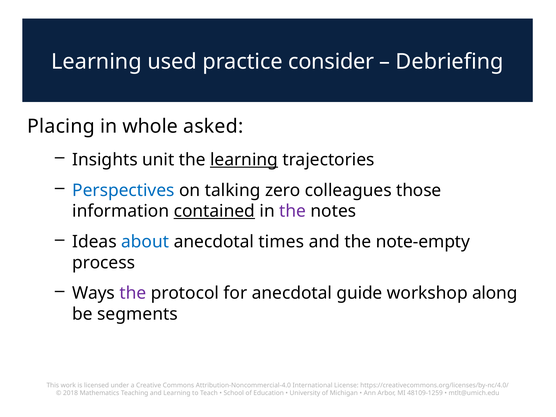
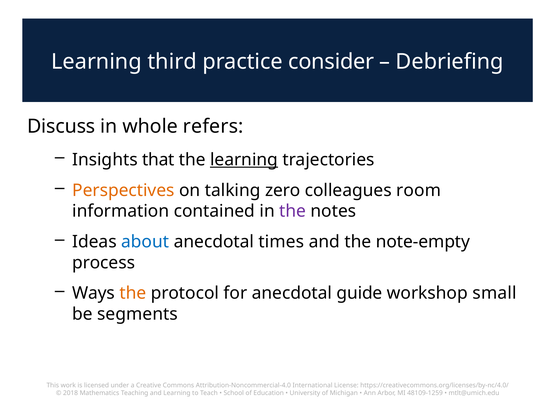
used: used -> third (172, 62)
Placing: Placing -> Discuss (61, 126)
asked: asked -> refers (213, 126)
unit: unit -> that (158, 160)
Perspectives colour: blue -> orange (123, 190)
those: those -> room (419, 190)
contained underline: present -> none (214, 211)
the colour: purple -> orange (133, 293)
along: along -> small (495, 293)
